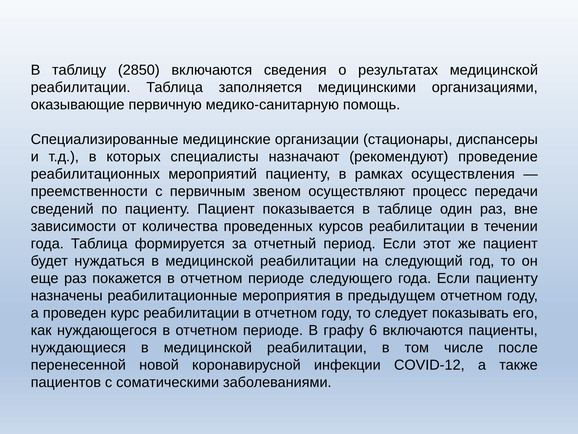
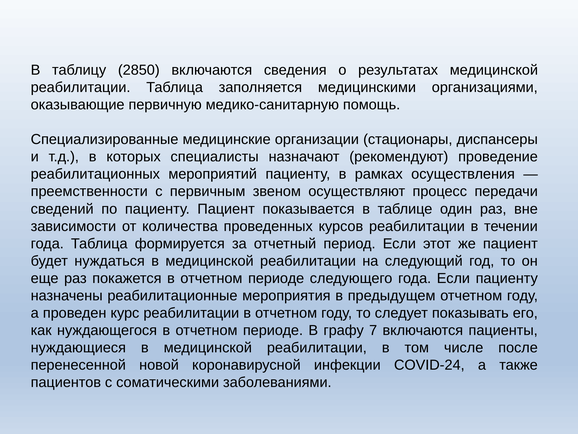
6: 6 -> 7 (373, 330)
COVID-12: COVID-12 -> COVID-24 (429, 365)
